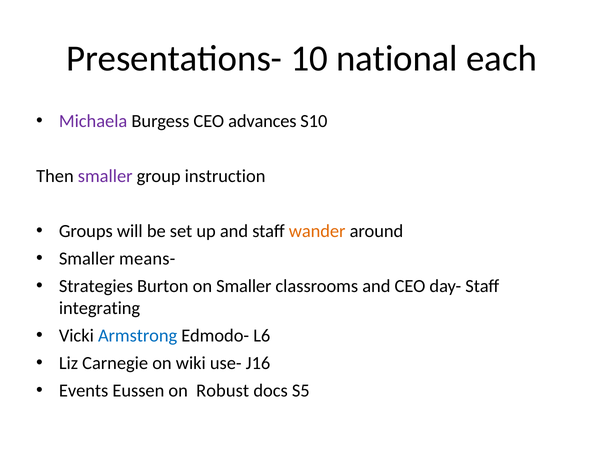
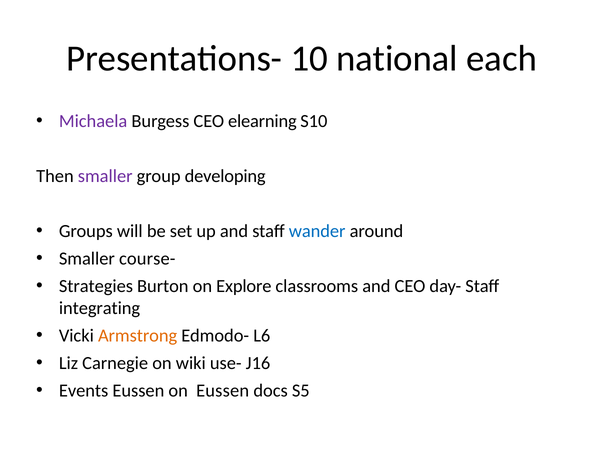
advances: advances -> elearning (262, 121)
instruction: instruction -> developing (225, 176)
wander colour: orange -> blue (317, 231)
means-: means- -> course- (147, 259)
on Smaller: Smaller -> Explore (244, 286)
Armstrong colour: blue -> orange (138, 336)
on Robust: Robust -> Eussen (223, 391)
